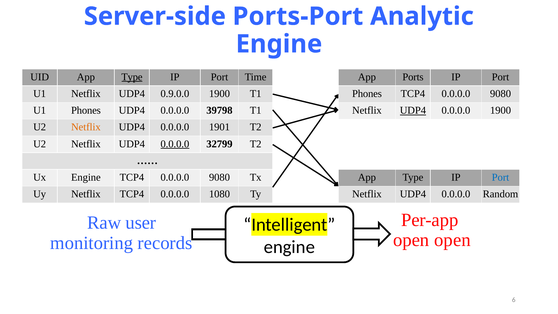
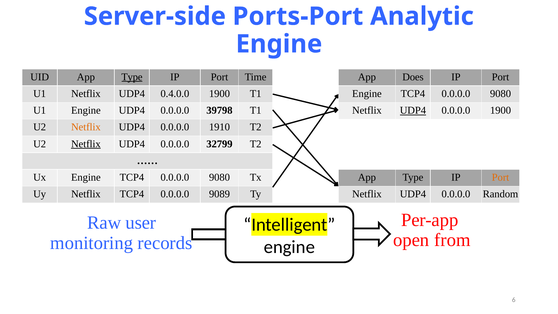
Ports: Ports -> Does (413, 77)
0.9.0.0: 0.9.0.0 -> 0.4.0.0 (175, 94)
Phones: Phones -> Engine (367, 94)
U1 Phones: Phones -> Engine (86, 110)
1901: 1901 -> 1910 (219, 127)
Netflix underline: none -> present (86, 144)
0.0.0.0 underline: present -> none (175, 144)
Port colour: blue -> orange (501, 177)
1080: 1080 -> 9089 (219, 194)
open open: open -> from (452, 240)
